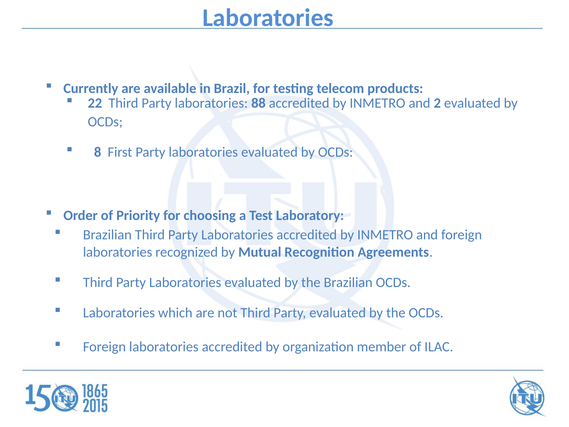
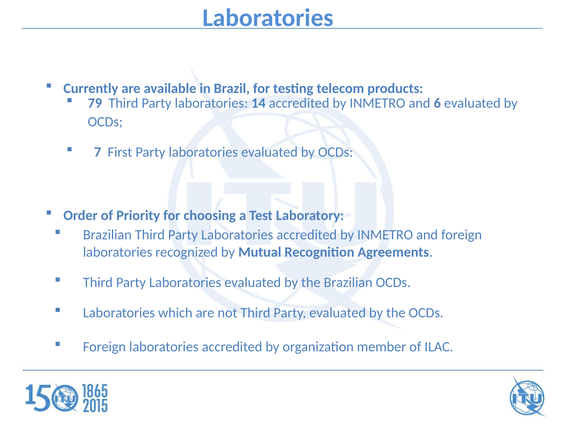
22: 22 -> 79 (95, 103)
88: 88 -> 14 (258, 103)
2: 2 -> 6 (437, 103)
8: 8 -> 7 (98, 152)
